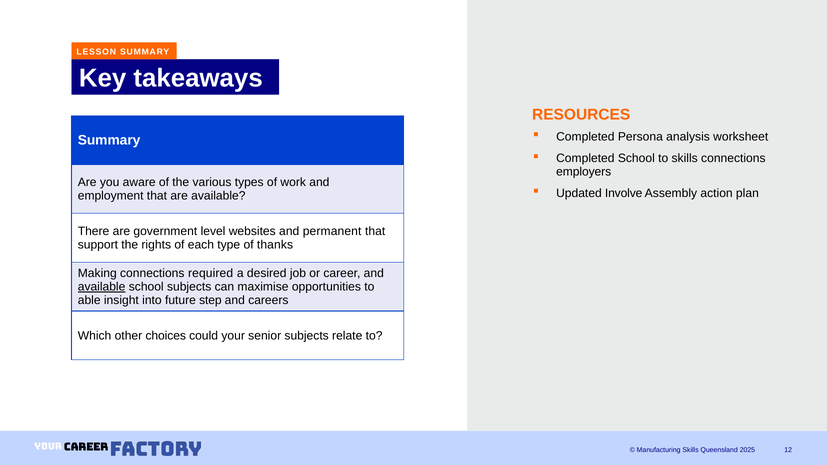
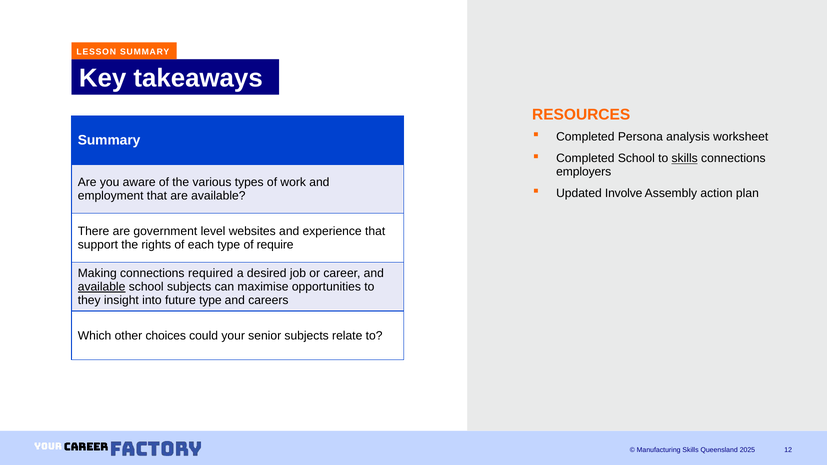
skills underline: none -> present (685, 159)
permanent: permanent -> experience (332, 231)
thanks: thanks -> require (275, 245)
able: able -> they (89, 300)
future step: step -> type (210, 300)
